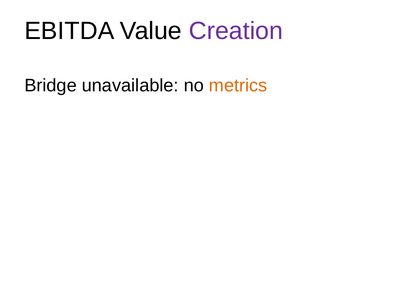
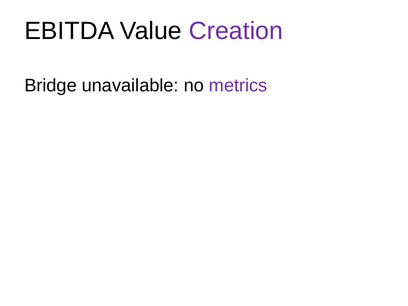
metrics colour: orange -> purple (238, 86)
